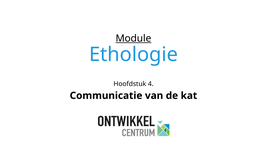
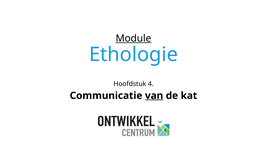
van underline: none -> present (154, 96)
